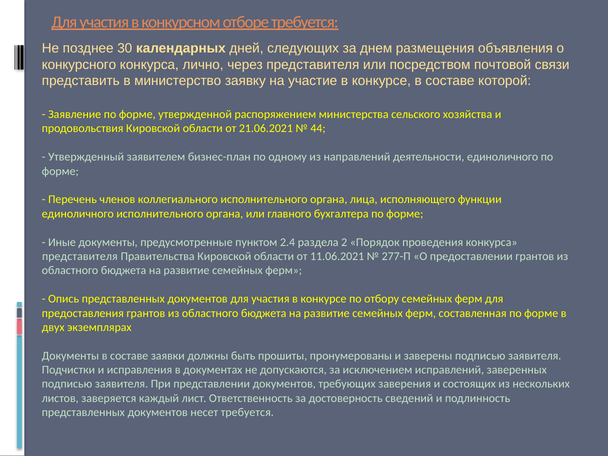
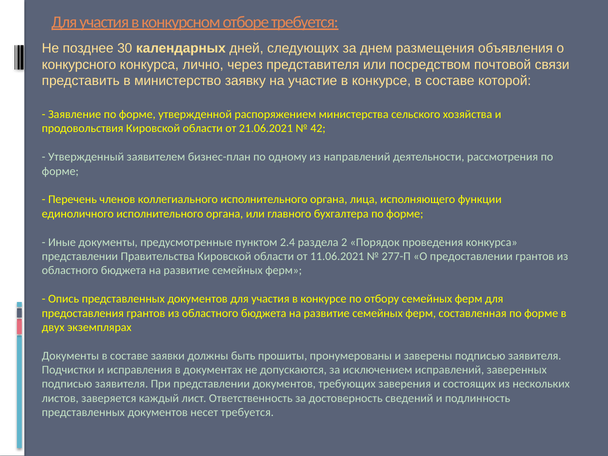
44: 44 -> 42 (318, 129)
деятельности единоличного: единоличного -> рассмотрения (503, 157)
представителя: представителя -> представлении (80, 256)
